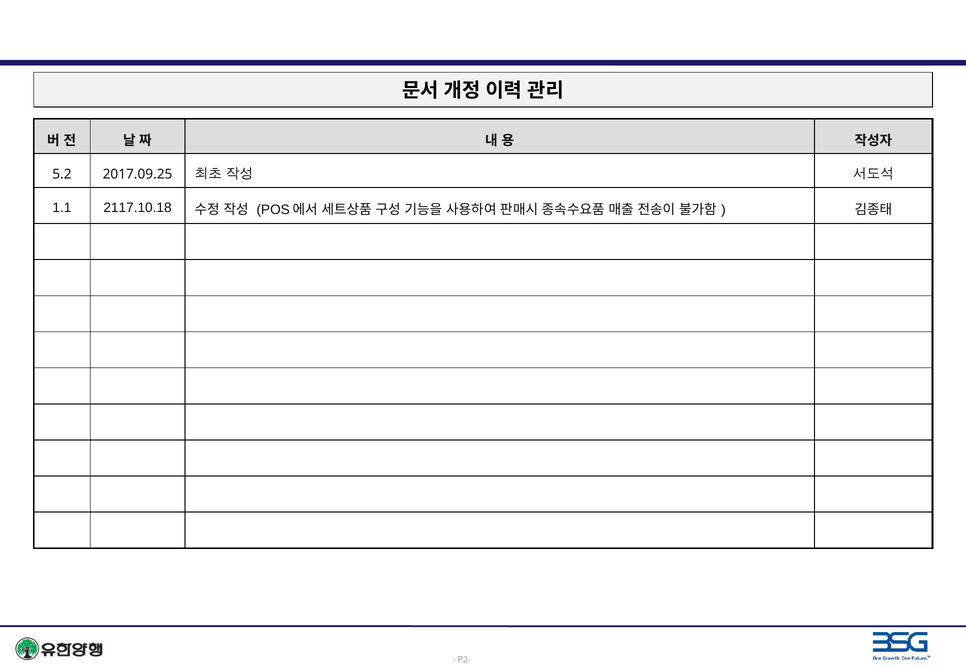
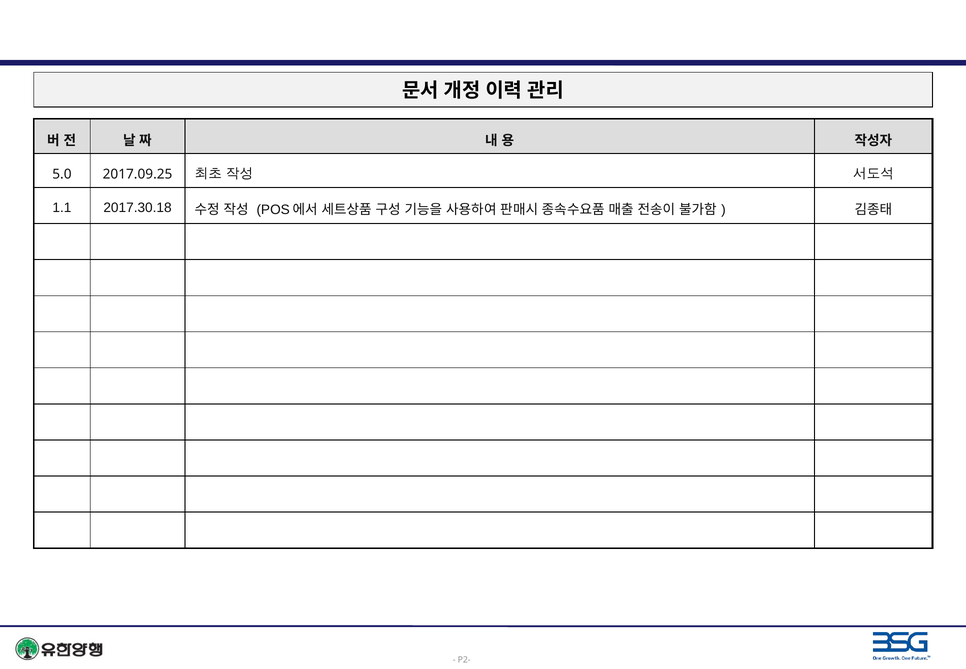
5.2: 5.2 -> 5.0 (62, 174)
2117.10.18: 2117.10.18 -> 2017.30.18 (138, 208)
